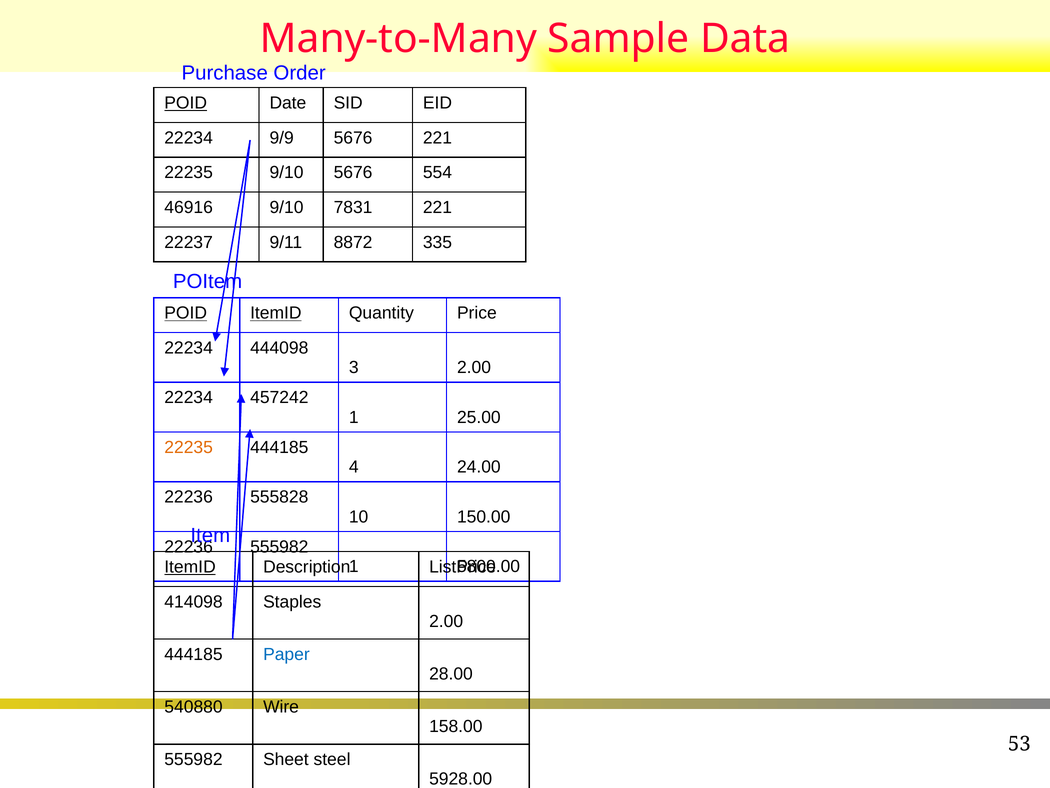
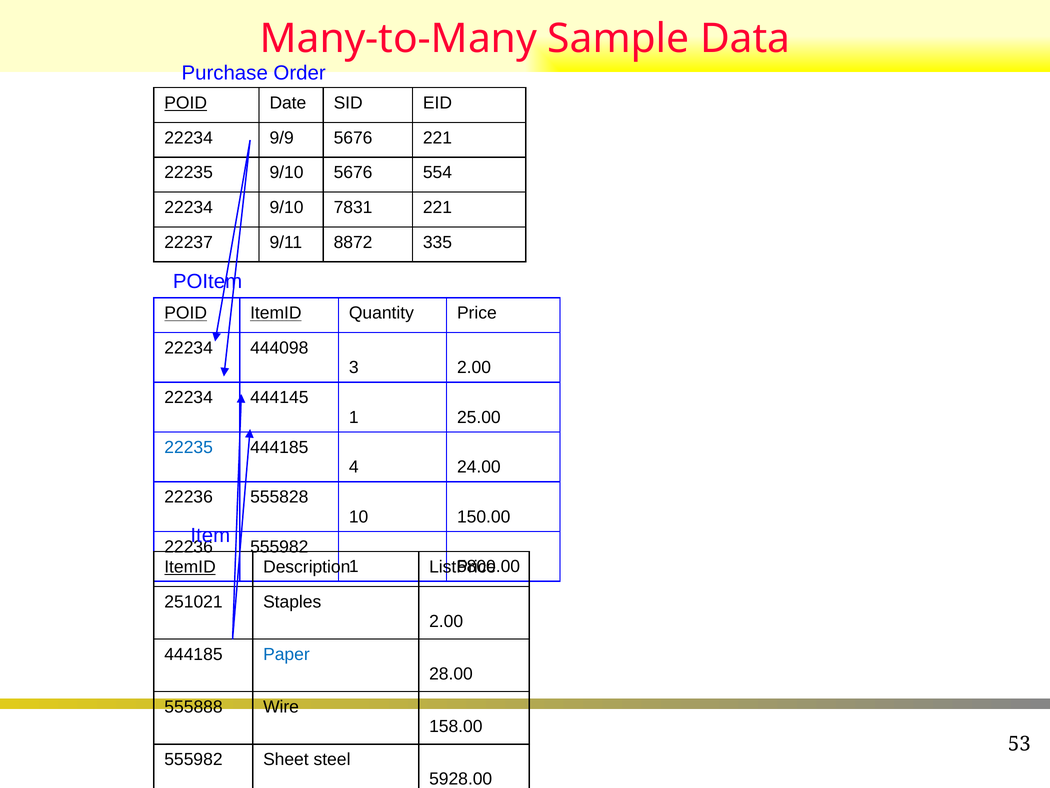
46916: 46916 -> 22234 (189, 207)
457242: 457242 -> 444145 (279, 397)
22235 colour: orange -> blue (189, 447)
414098: 414098 -> 251021 (194, 601)
540880: 540880 -> 555888 (194, 707)
